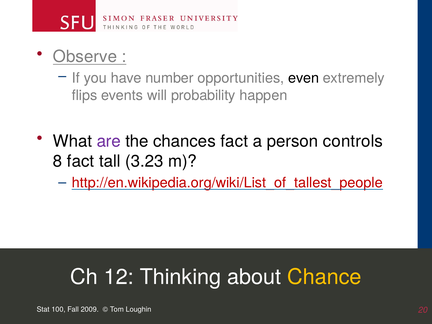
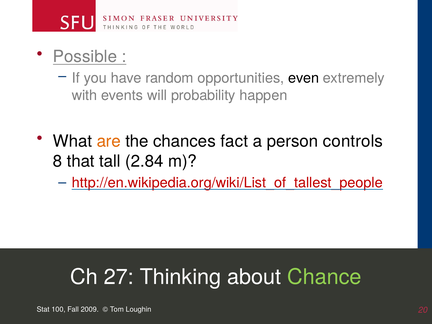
Observe: Observe -> Possible (85, 57)
number: number -> random (169, 78)
flips: flips -> with (85, 95)
are colour: purple -> orange (109, 141)
8 fact: fact -> that (81, 161)
3.23: 3.23 -> 2.84 (144, 161)
12: 12 -> 27 (119, 277)
Chance colour: yellow -> light green (324, 277)
